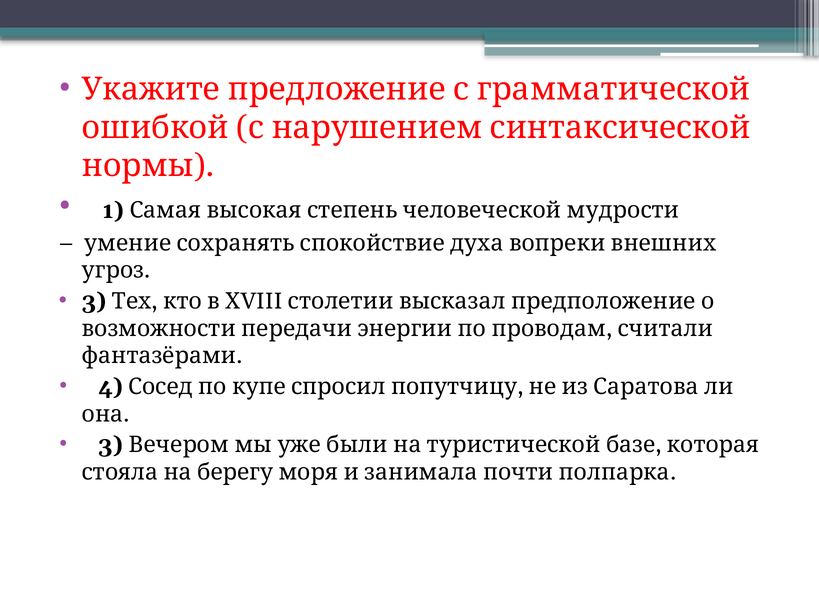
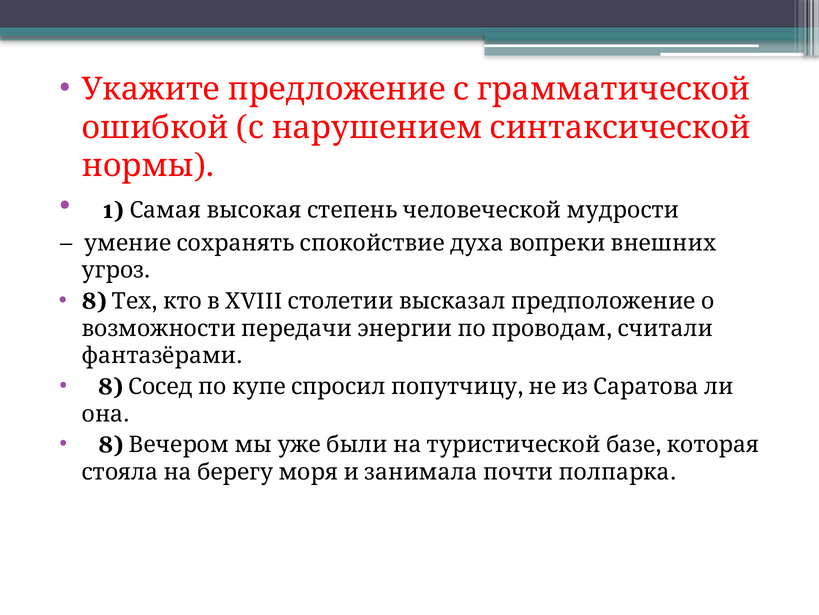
3: 3 -> 8 (94, 301)
4: 4 -> 8 (110, 386)
3: 3 -> 8 (111, 444)
